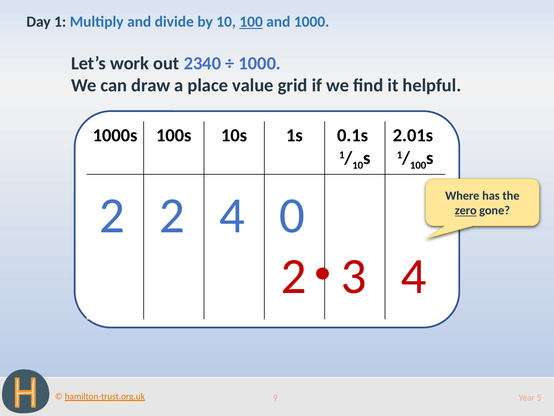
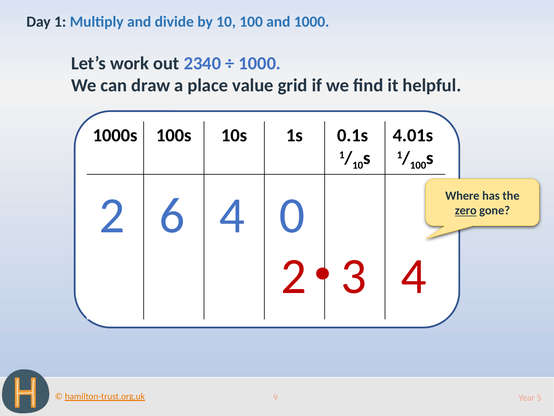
100 underline: present -> none (251, 22)
2.01s: 2.01s -> 4.01s (413, 135)
2 2: 2 -> 6 (172, 215)
